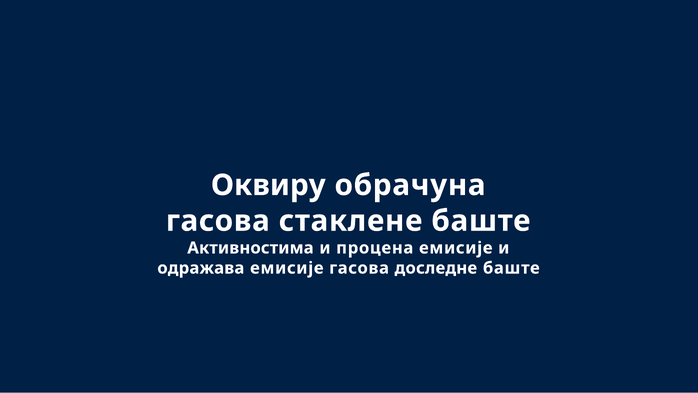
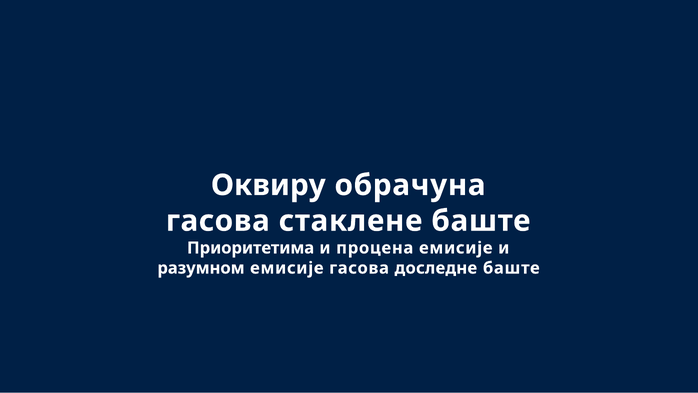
Активностима: Активностима -> Приоритетима (251, 248)
одражава: одражава -> разумном (201, 268)
